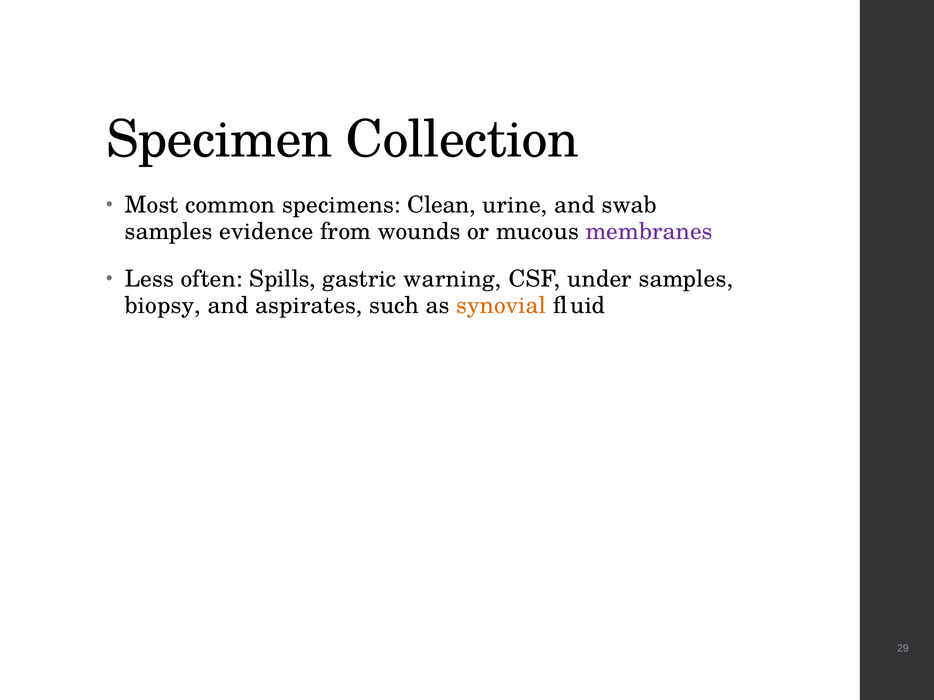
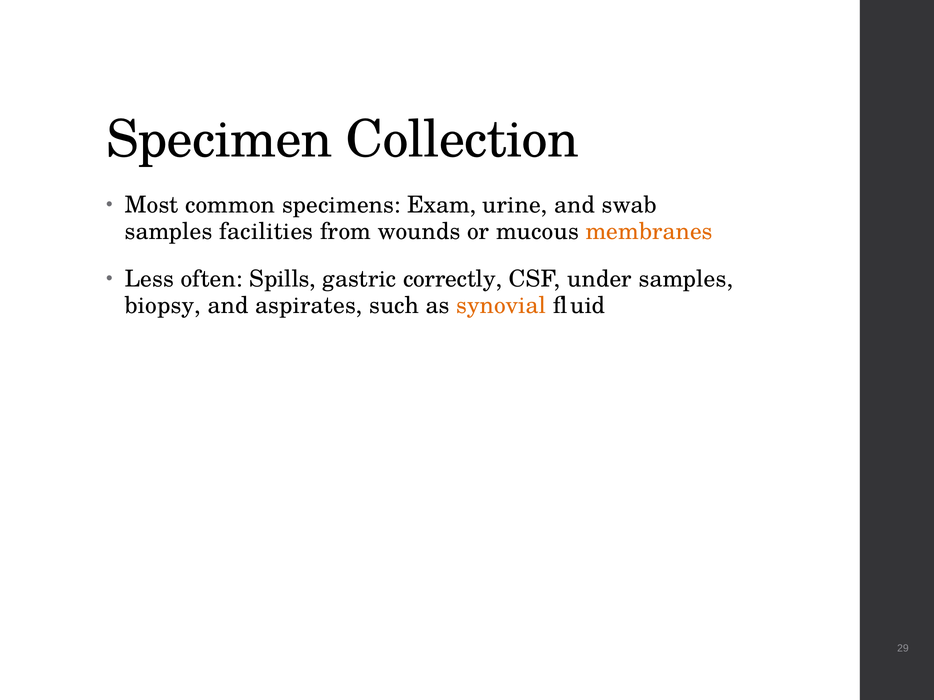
Clean: Clean -> Exam (442, 205)
evidence: evidence -> facilities (266, 232)
membranes colour: purple -> orange (649, 232)
warning: warning -> correctly (453, 279)
